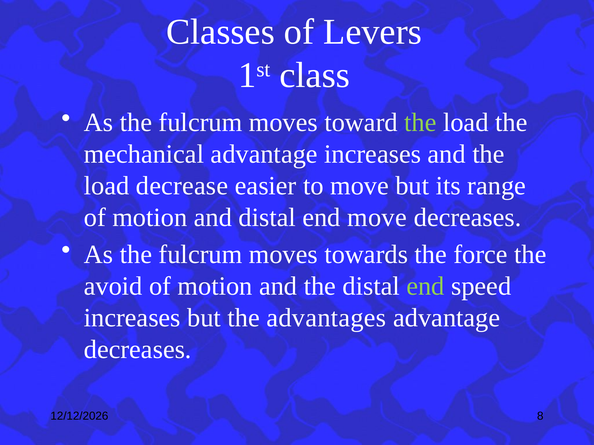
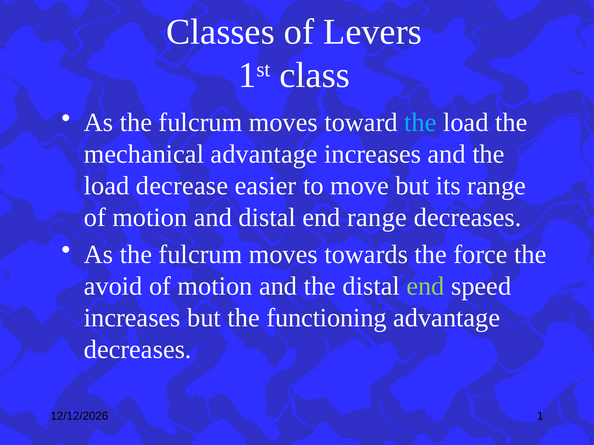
the colour: light green -> light blue (420, 123)
end move: move -> range (377, 218)
advantages: advantages -> functioning (327, 318)
8: 8 -> 1 (540, 417)
